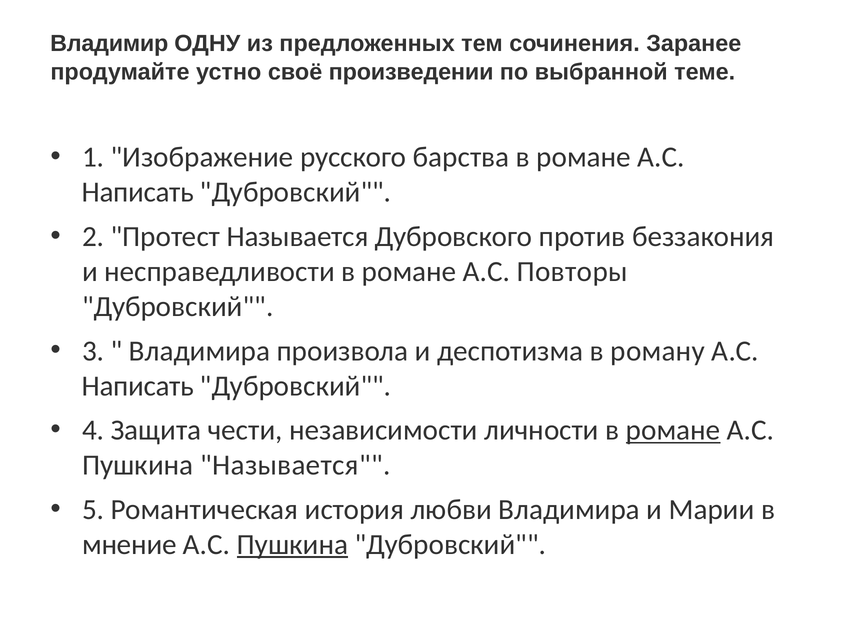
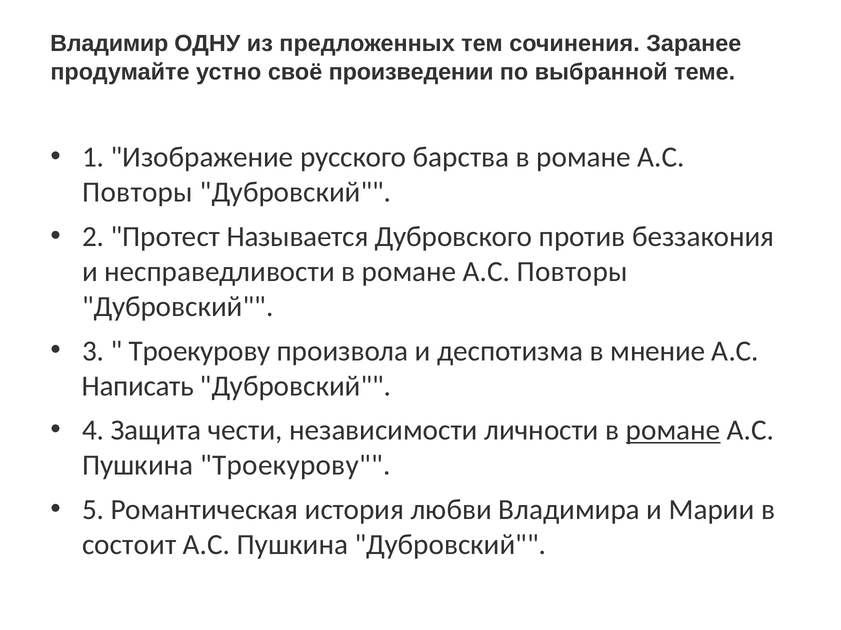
Написать: Написать -> Повторы (138, 193)
Владимира: Владимира -> Троекурову (200, 351)
роману: роману -> мнение (658, 351)
Пушкина Называется: Называется -> Троекурову (295, 466)
мнение: мнение -> состоит (129, 545)
Пушкина underline: present -> none (292, 545)
